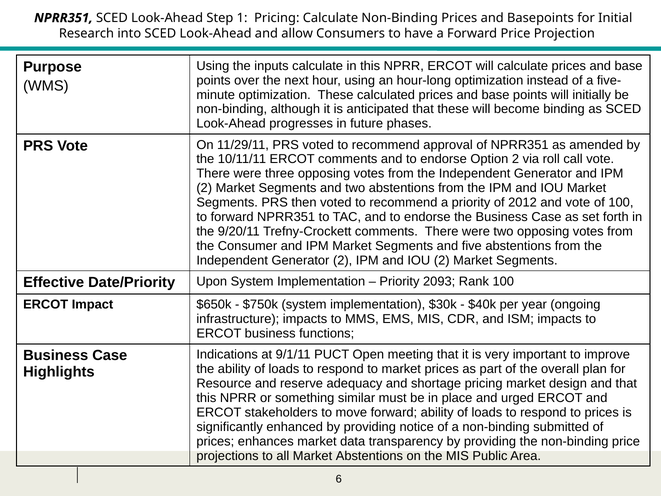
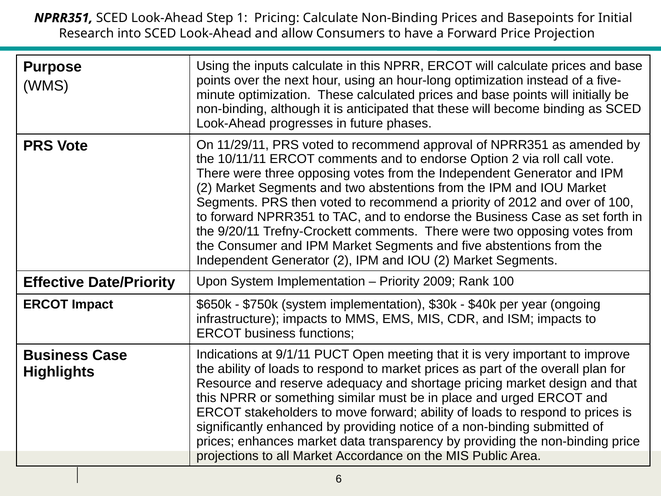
and vote: vote -> over (578, 202)
2093: 2093 -> 2009 (439, 281)
Market Abstentions: Abstentions -> Accordance (369, 456)
